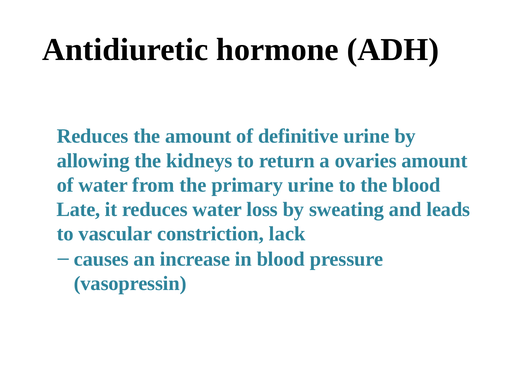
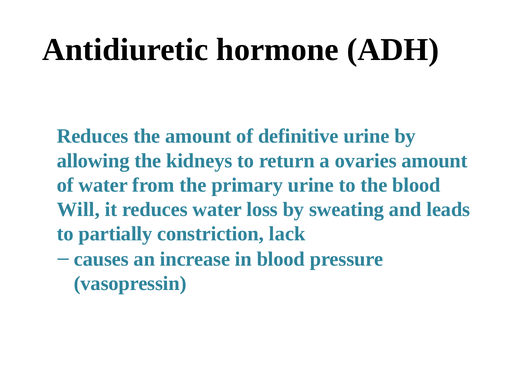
Late: Late -> Will (78, 210)
vascular: vascular -> partially (115, 234)
